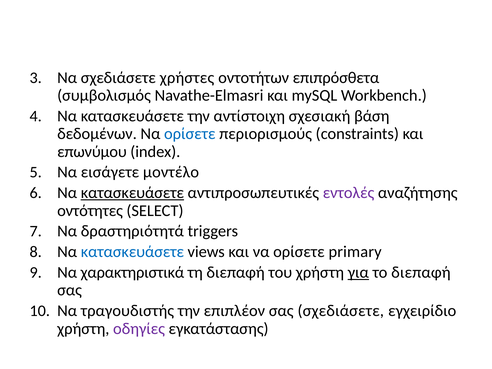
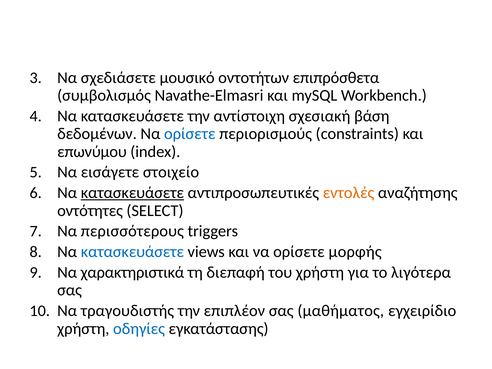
χρήστες: χρήστες -> μουσικό (187, 78)
μοντέλο: μοντέλο -> στοιχείο (171, 172)
εντολές colour: purple -> orange (349, 193)
δραστηριότητά: δραστηριότητά -> περισσότερους (132, 231)
primary: primary -> μορφής (355, 252)
για underline: present -> none (358, 273)
το διεπαφή: διεπαφή -> λιγότερα (421, 273)
σας σχεδιάσετε: σχεδιάσετε -> μαθήματος (341, 311)
οδηγίες colour: purple -> blue (139, 329)
